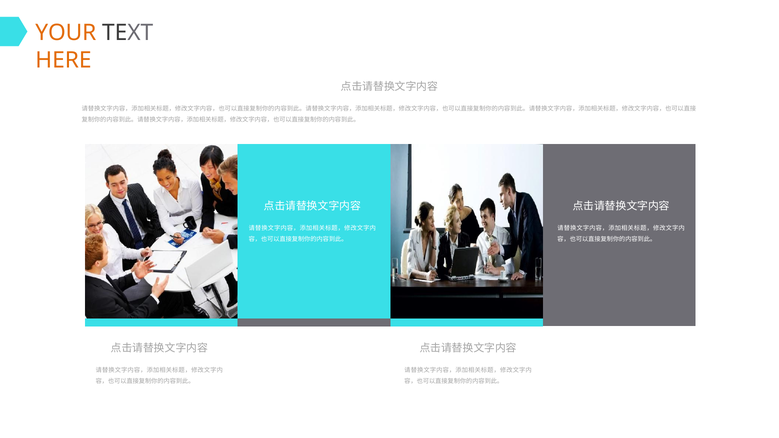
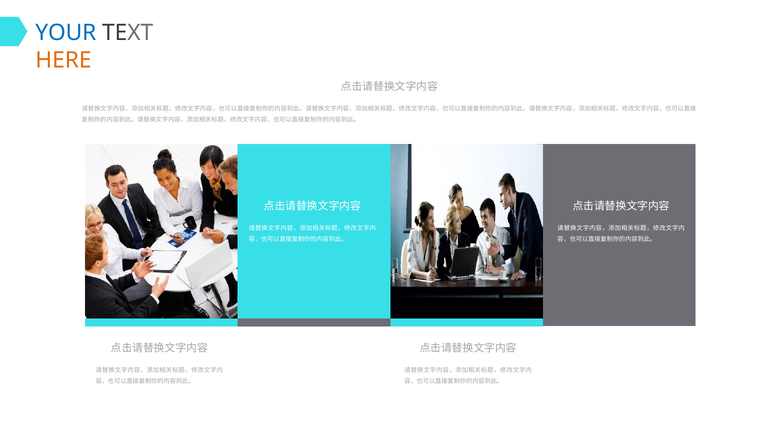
YOUR colour: orange -> blue (66, 33)
